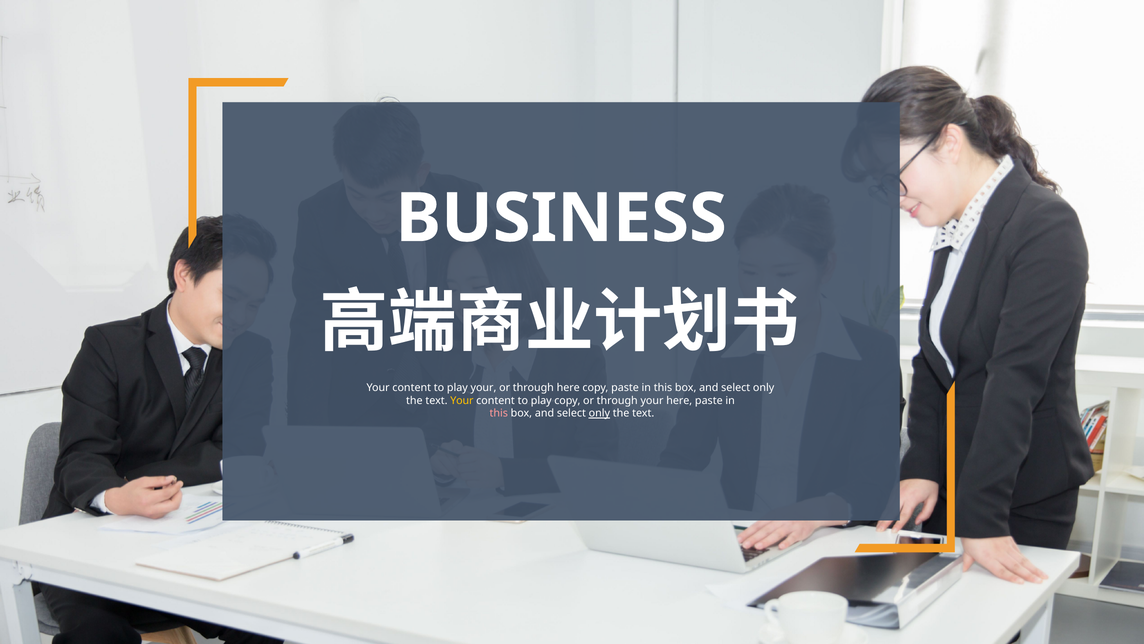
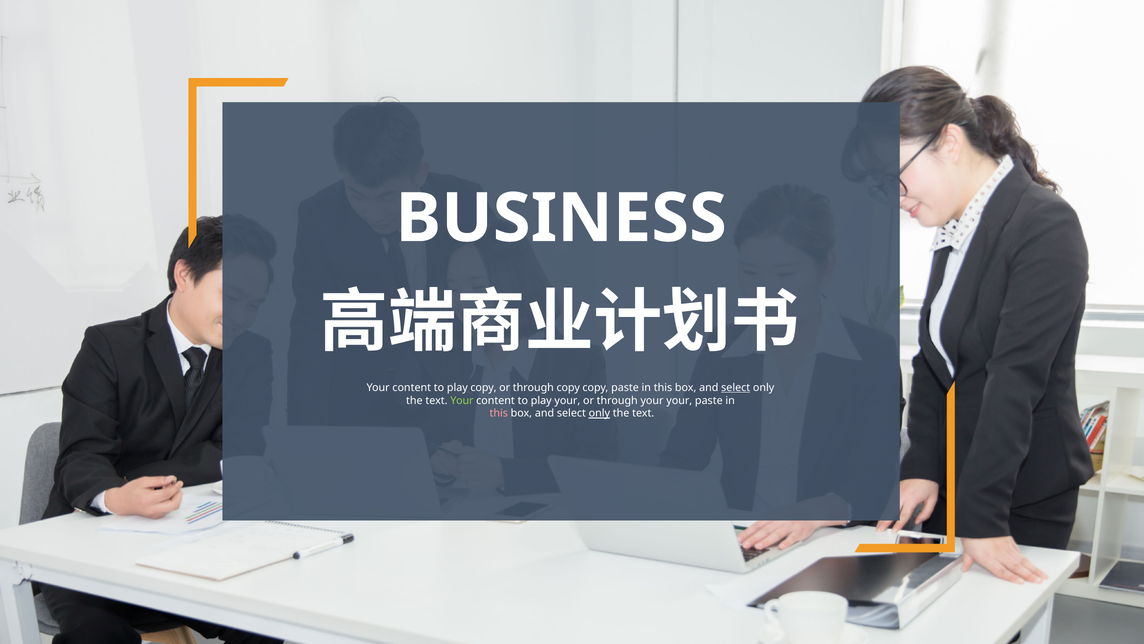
play your: your -> copy (484, 387)
through here: here -> copy (568, 387)
select underline: none -> present (736, 387)
Your colour: yellow -> light green (462, 400)
play copy: copy -> your (567, 400)
your here: here -> your (679, 400)
